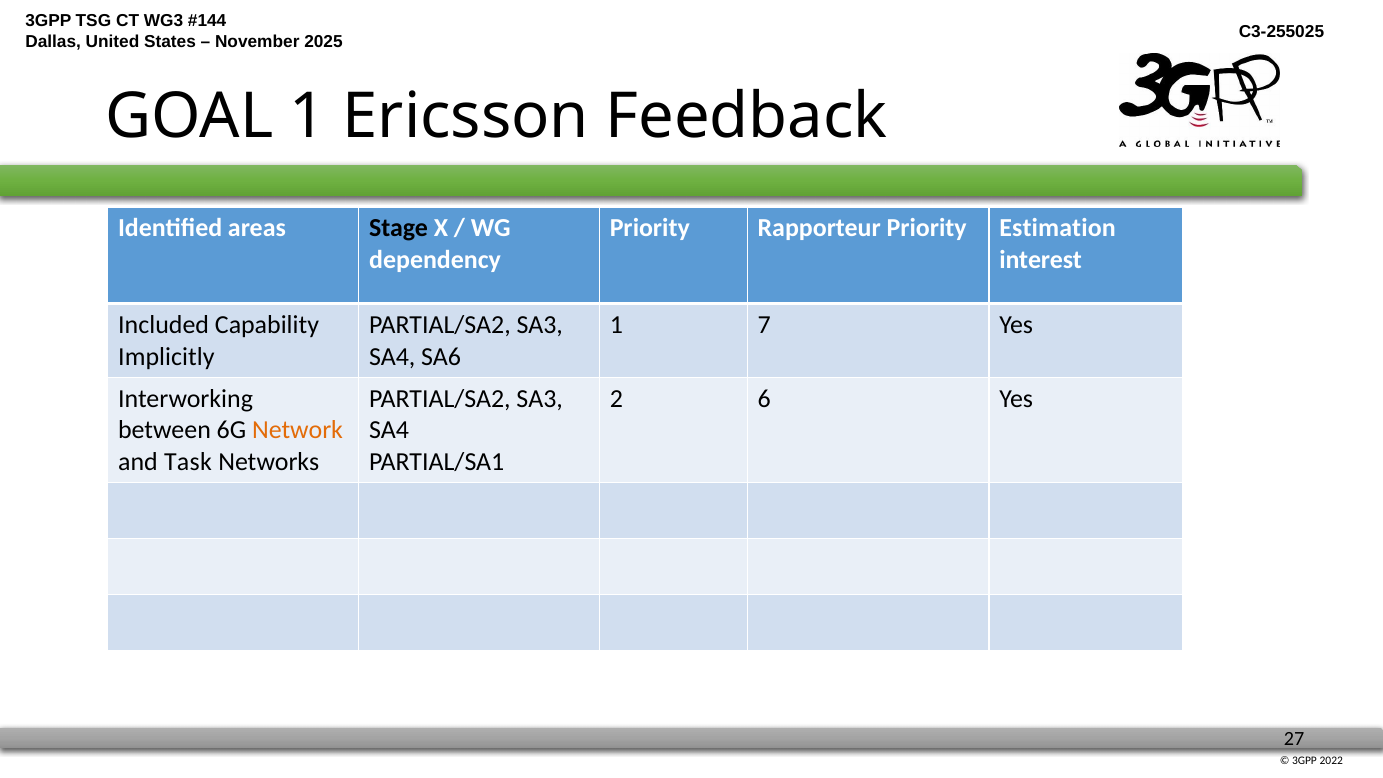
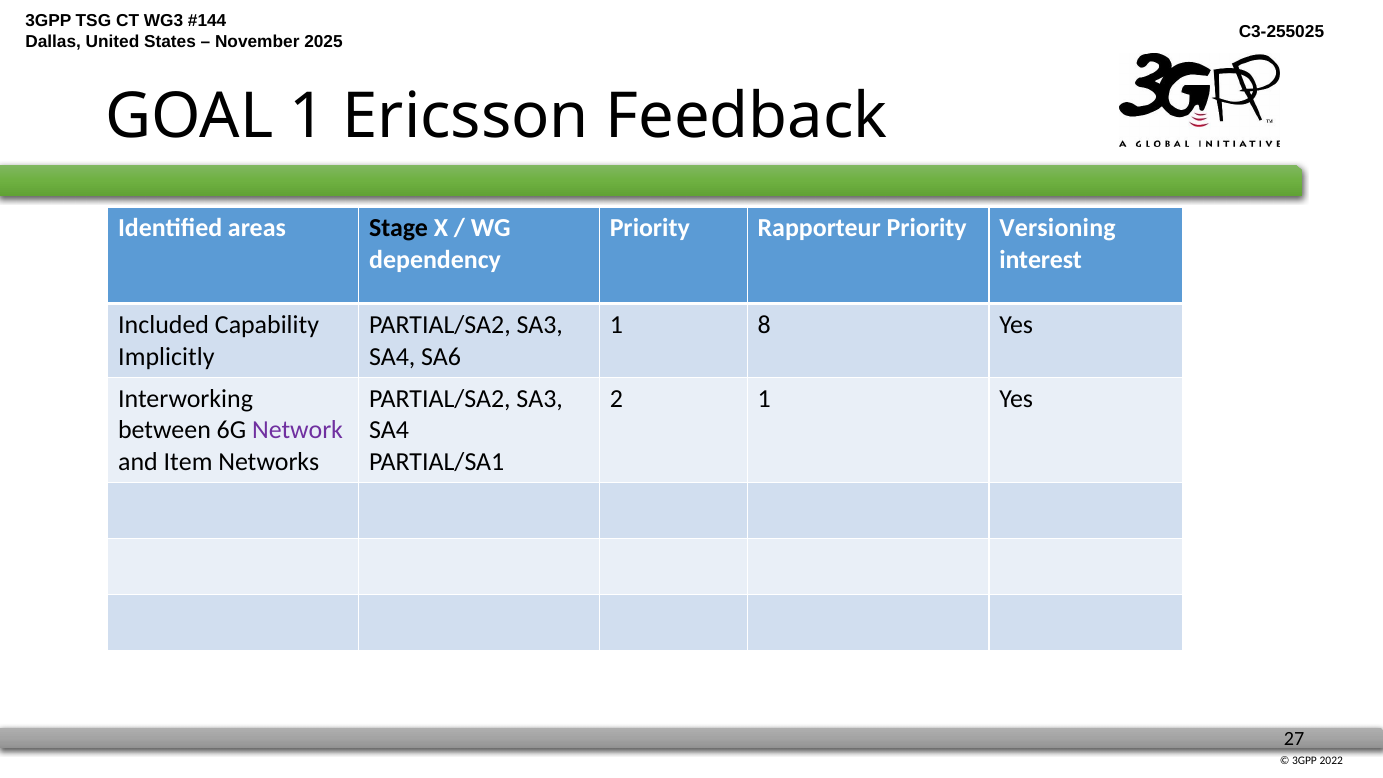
Estimation: Estimation -> Versioning (1058, 228)
7: 7 -> 8 (764, 325)
2 6: 6 -> 1 (764, 399)
Network colour: orange -> purple (298, 430)
Task: Task -> Item (188, 462)
